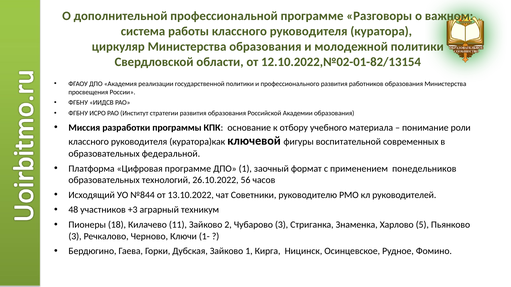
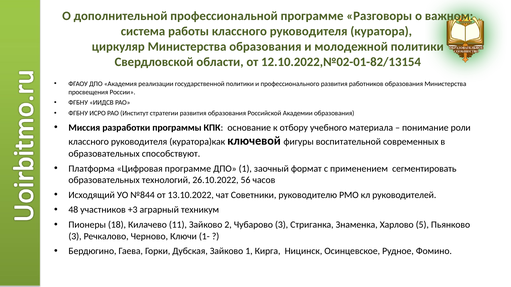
федеральной: федеральной -> способствуют (171, 154)
понедельников: понедельников -> сегментировать (424, 169)
